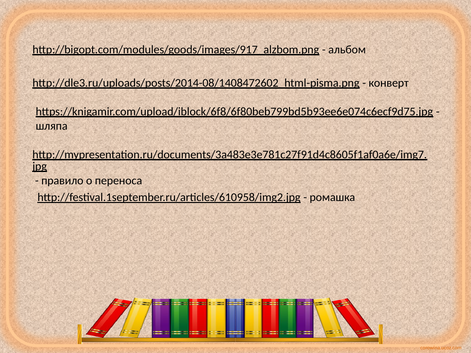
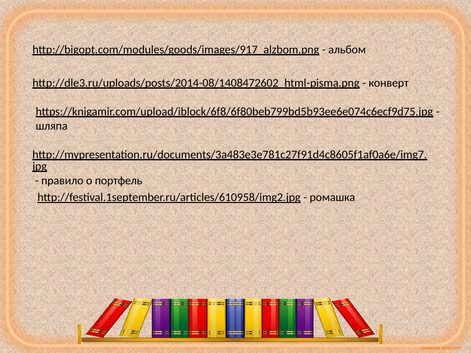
переноса: переноса -> портфель (119, 181)
